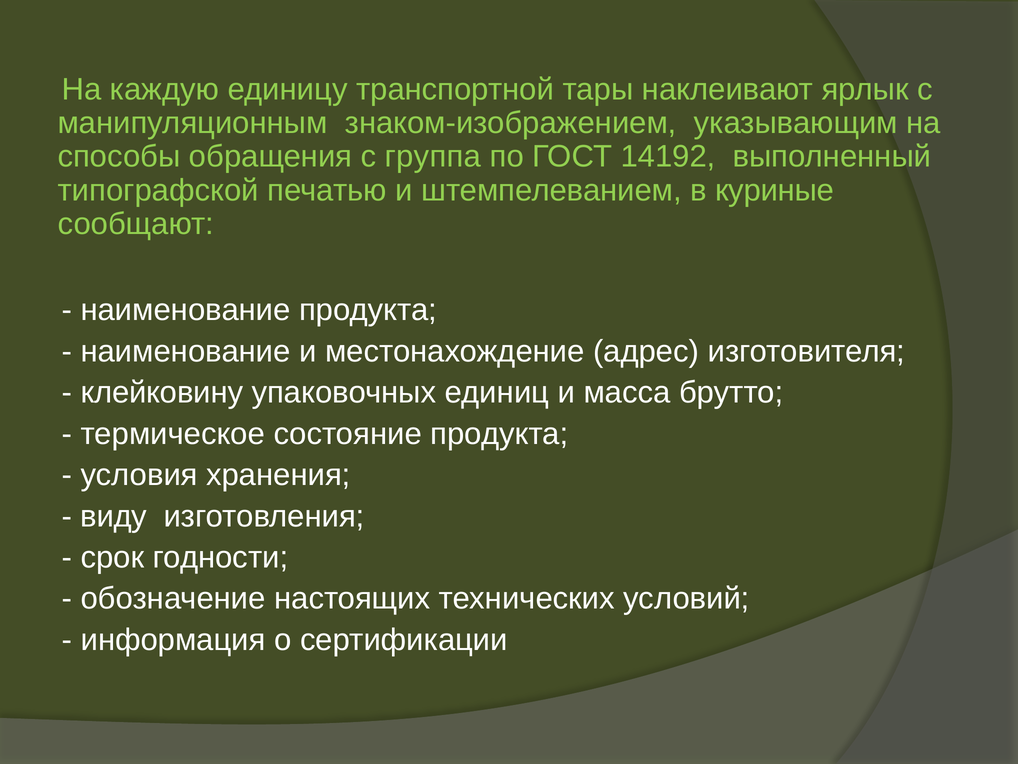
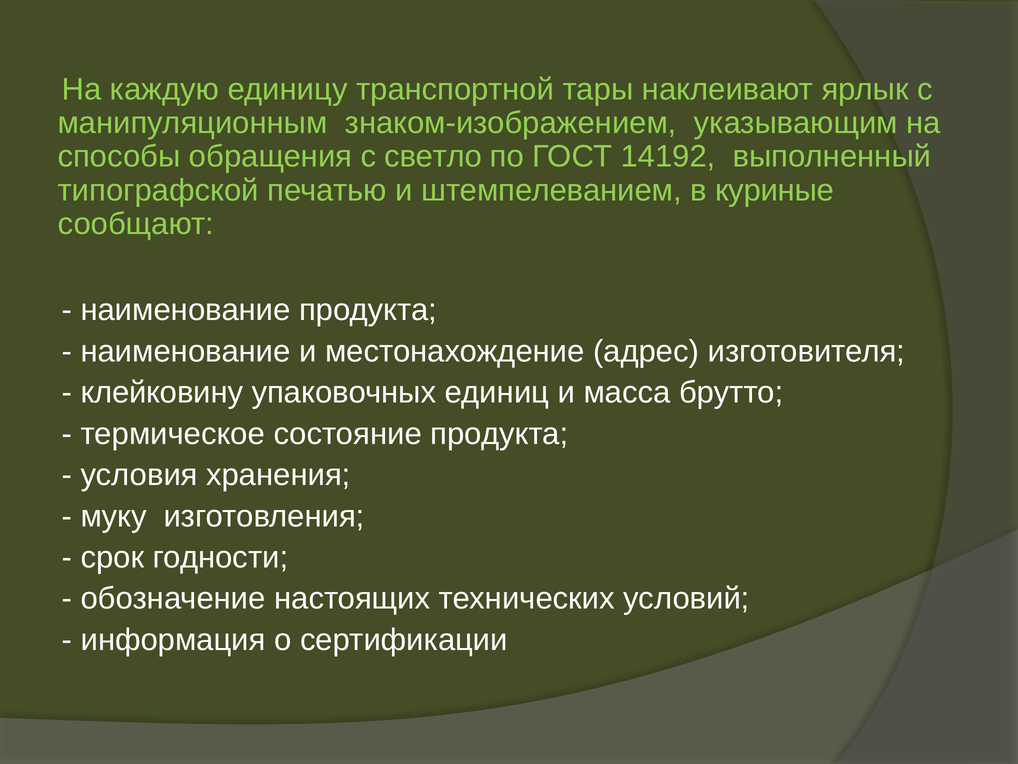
группа: группа -> светло (433, 157)
виду: виду -> муку (114, 516)
